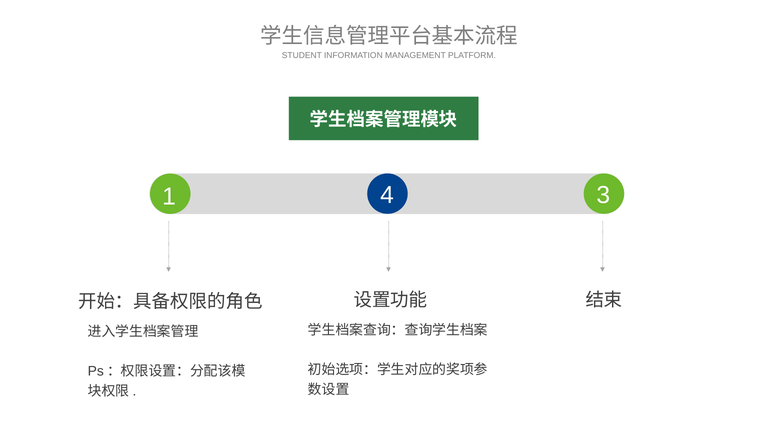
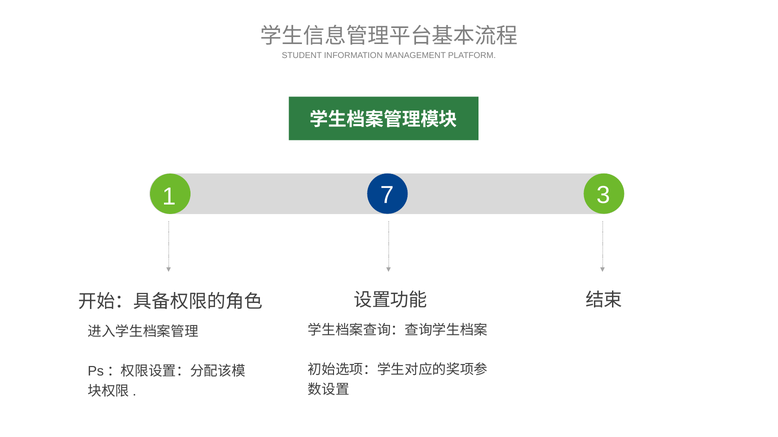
4: 4 -> 7 (387, 195)
